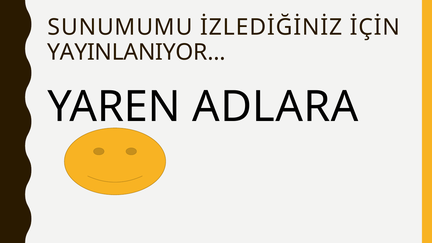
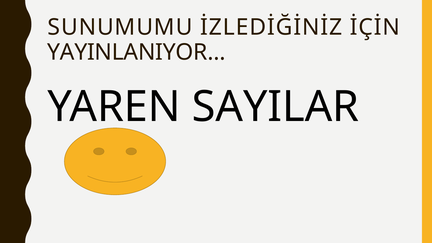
ADLARA: ADLARA -> SAYILAR (276, 107)
